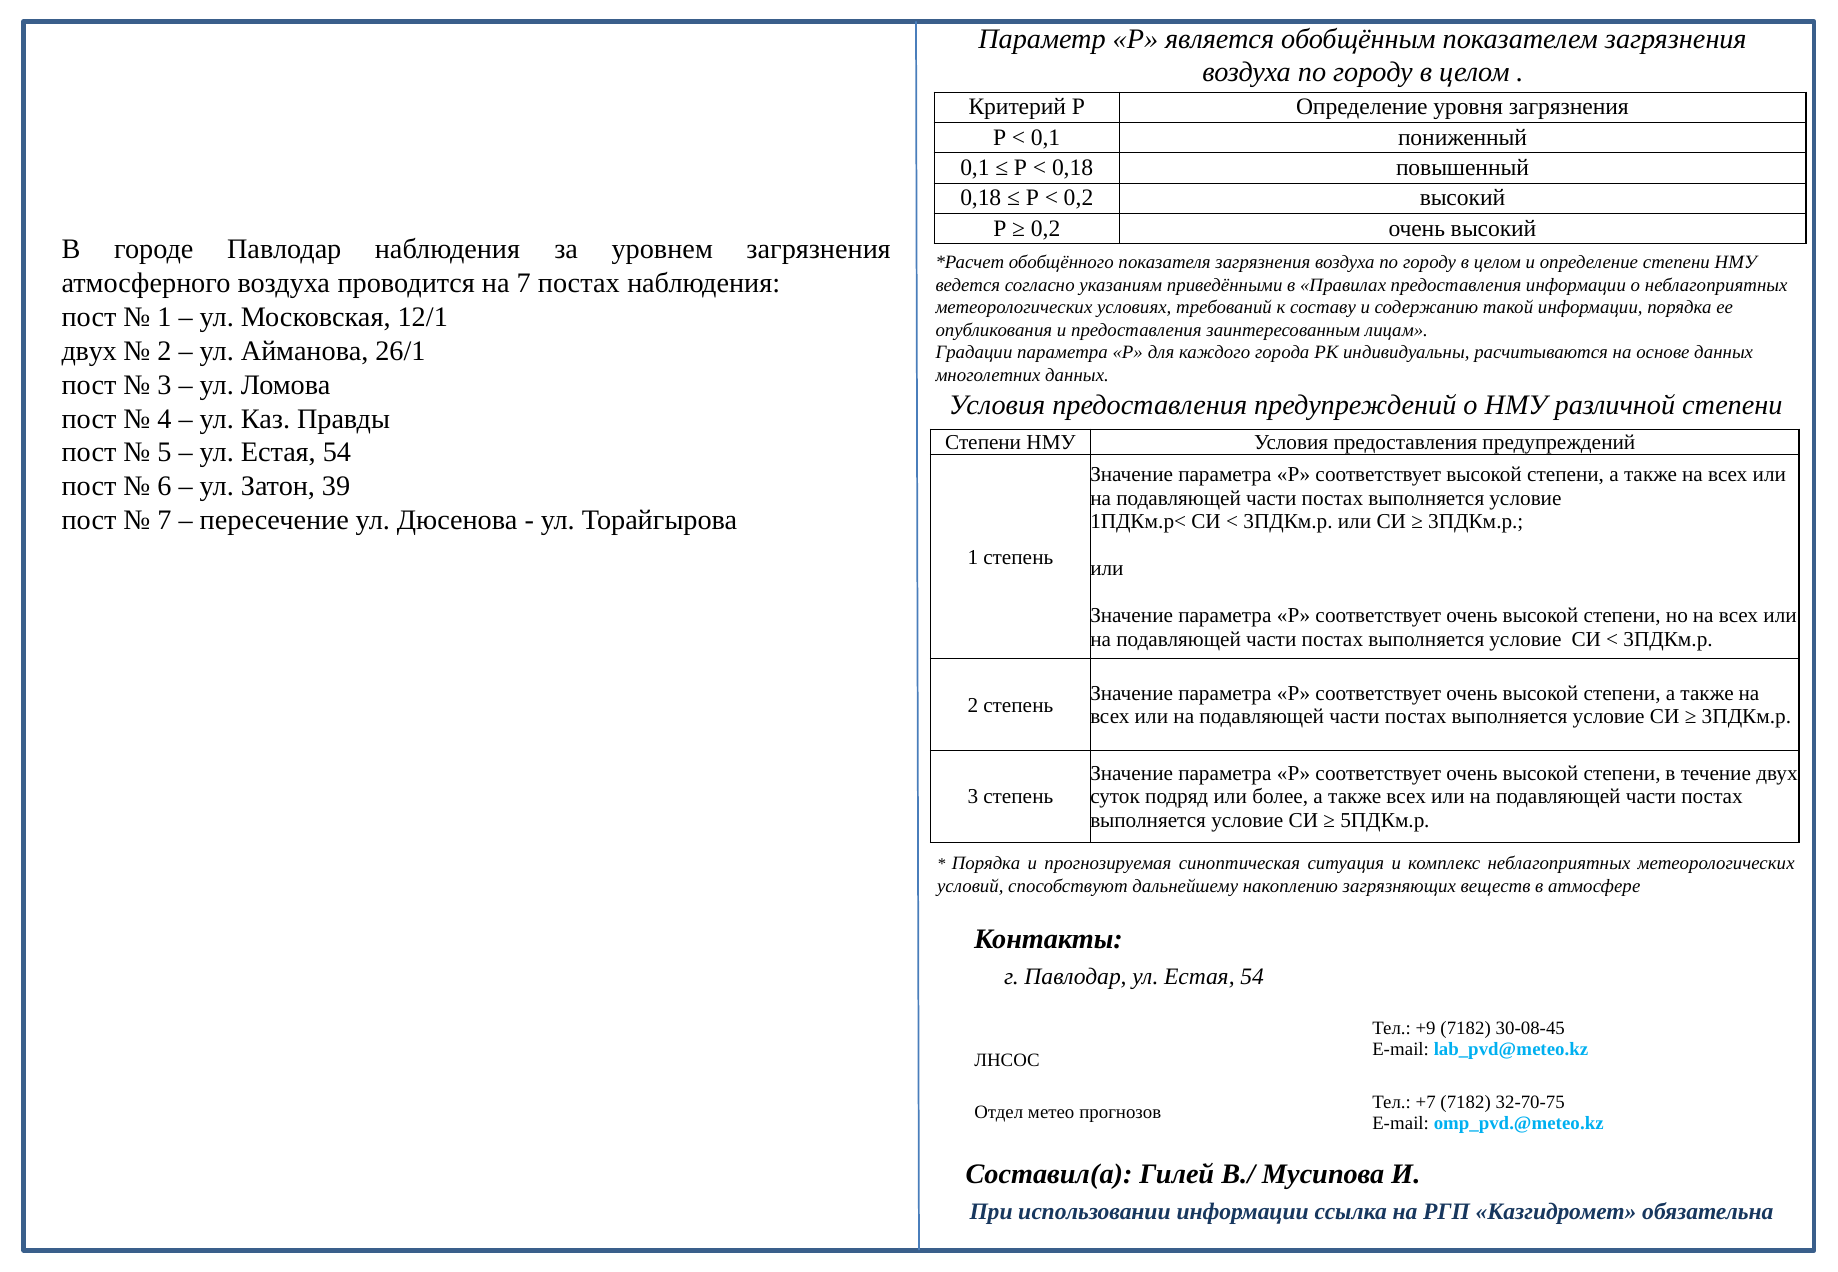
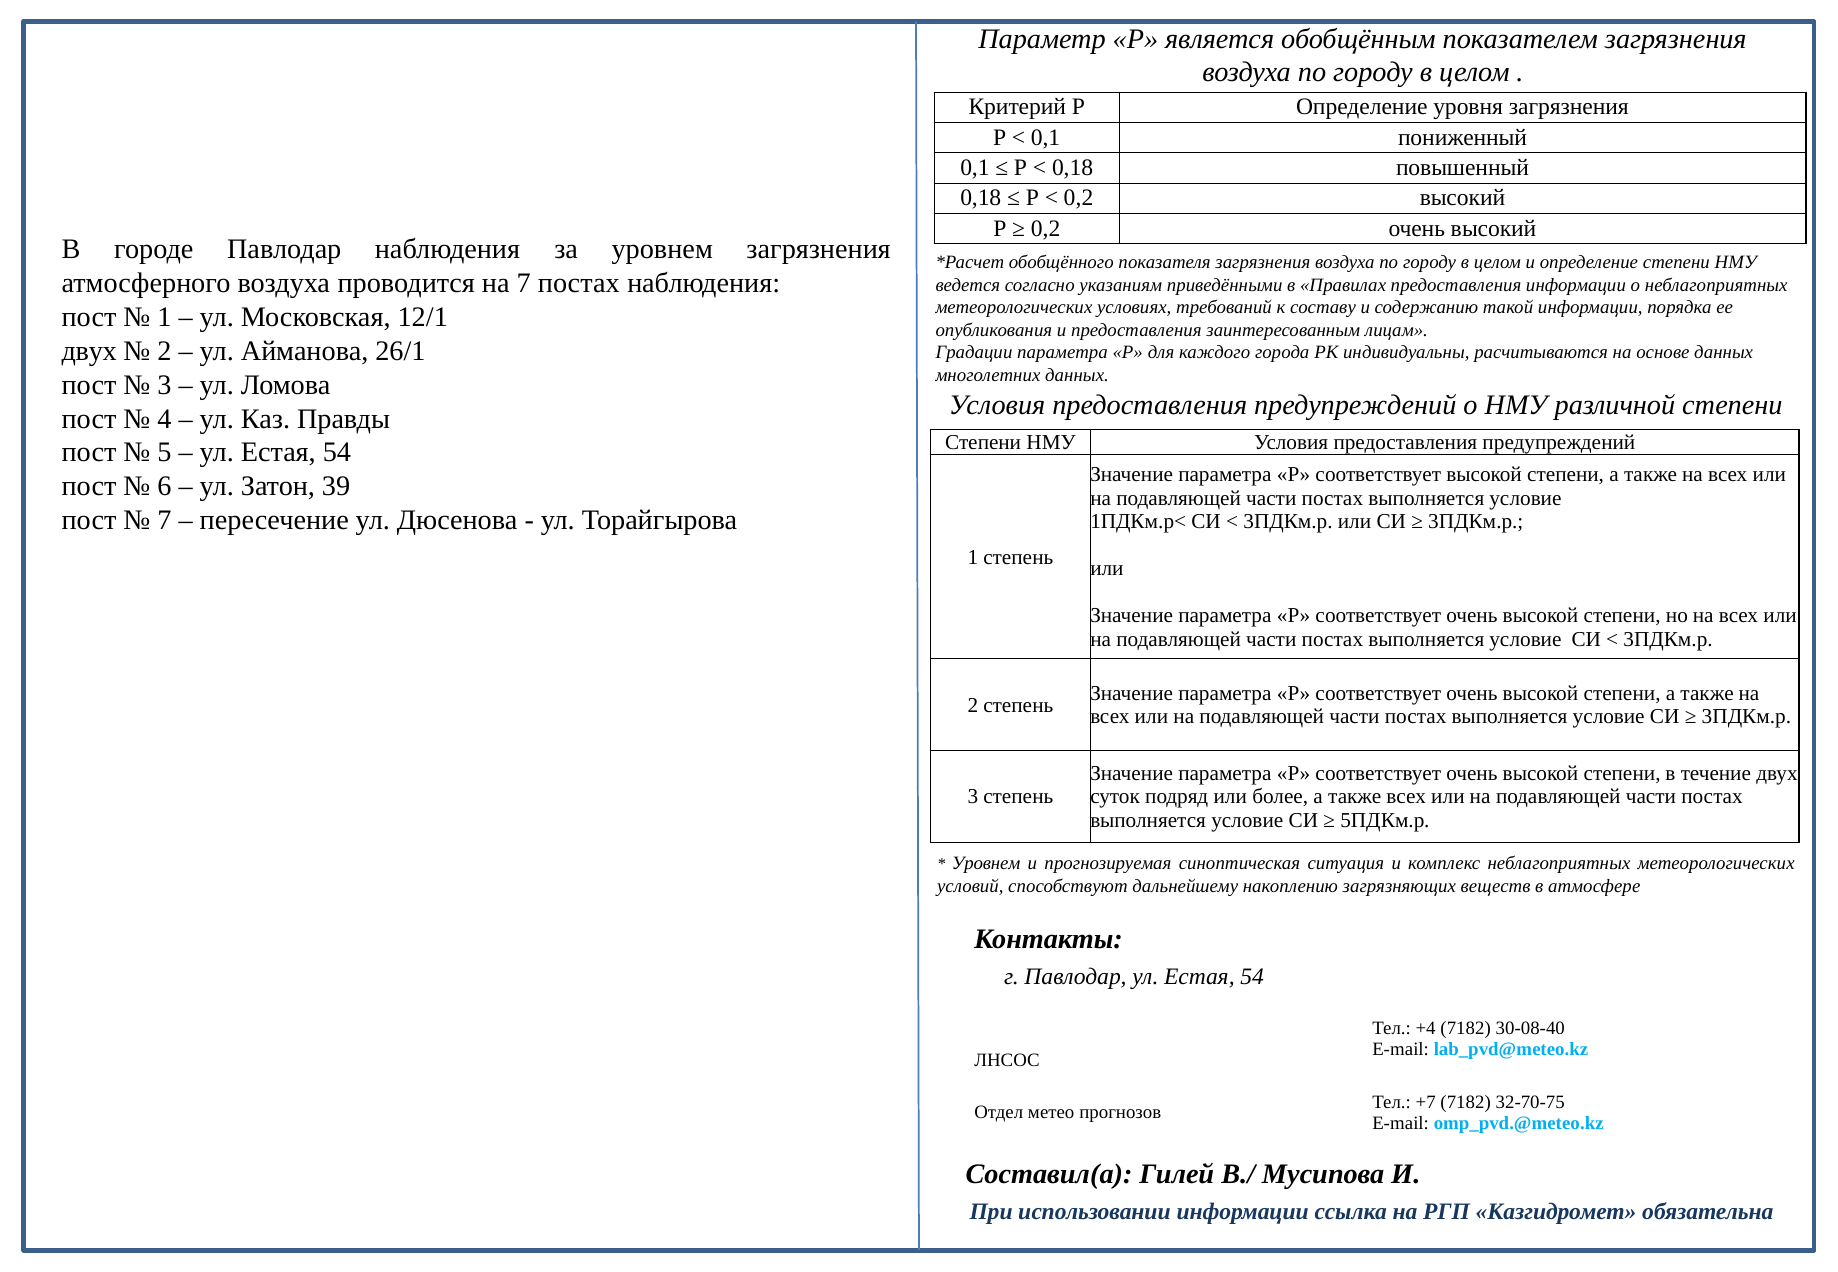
Порядка: Порядка -> Уровнем (986, 864)
+9: +9 -> +4 (1426, 1029)
30-08-45: 30-08-45 -> 30-08-40 (1530, 1029)
